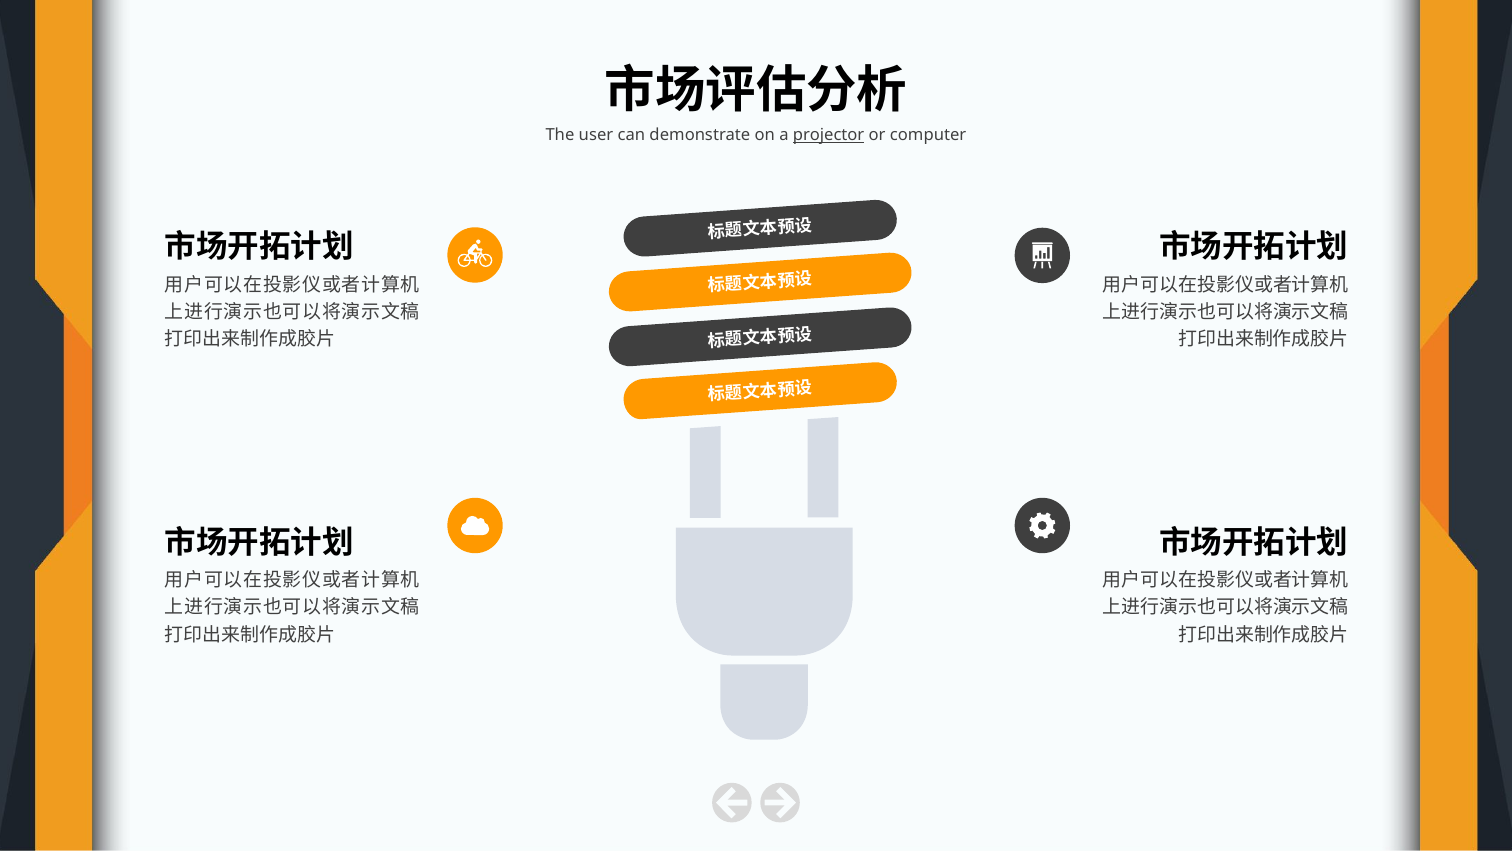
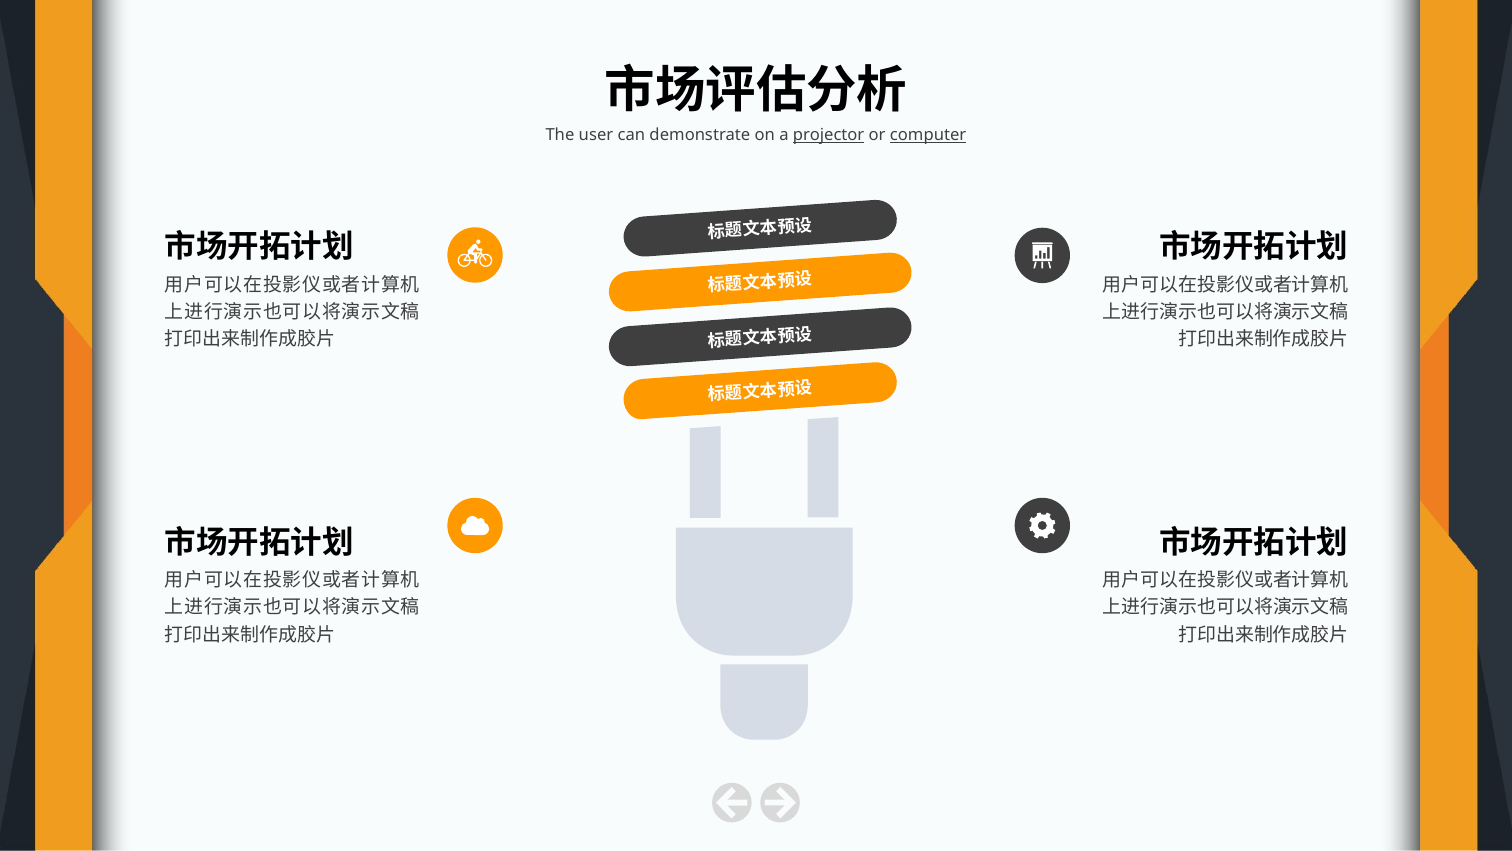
computer underline: none -> present (928, 135)
